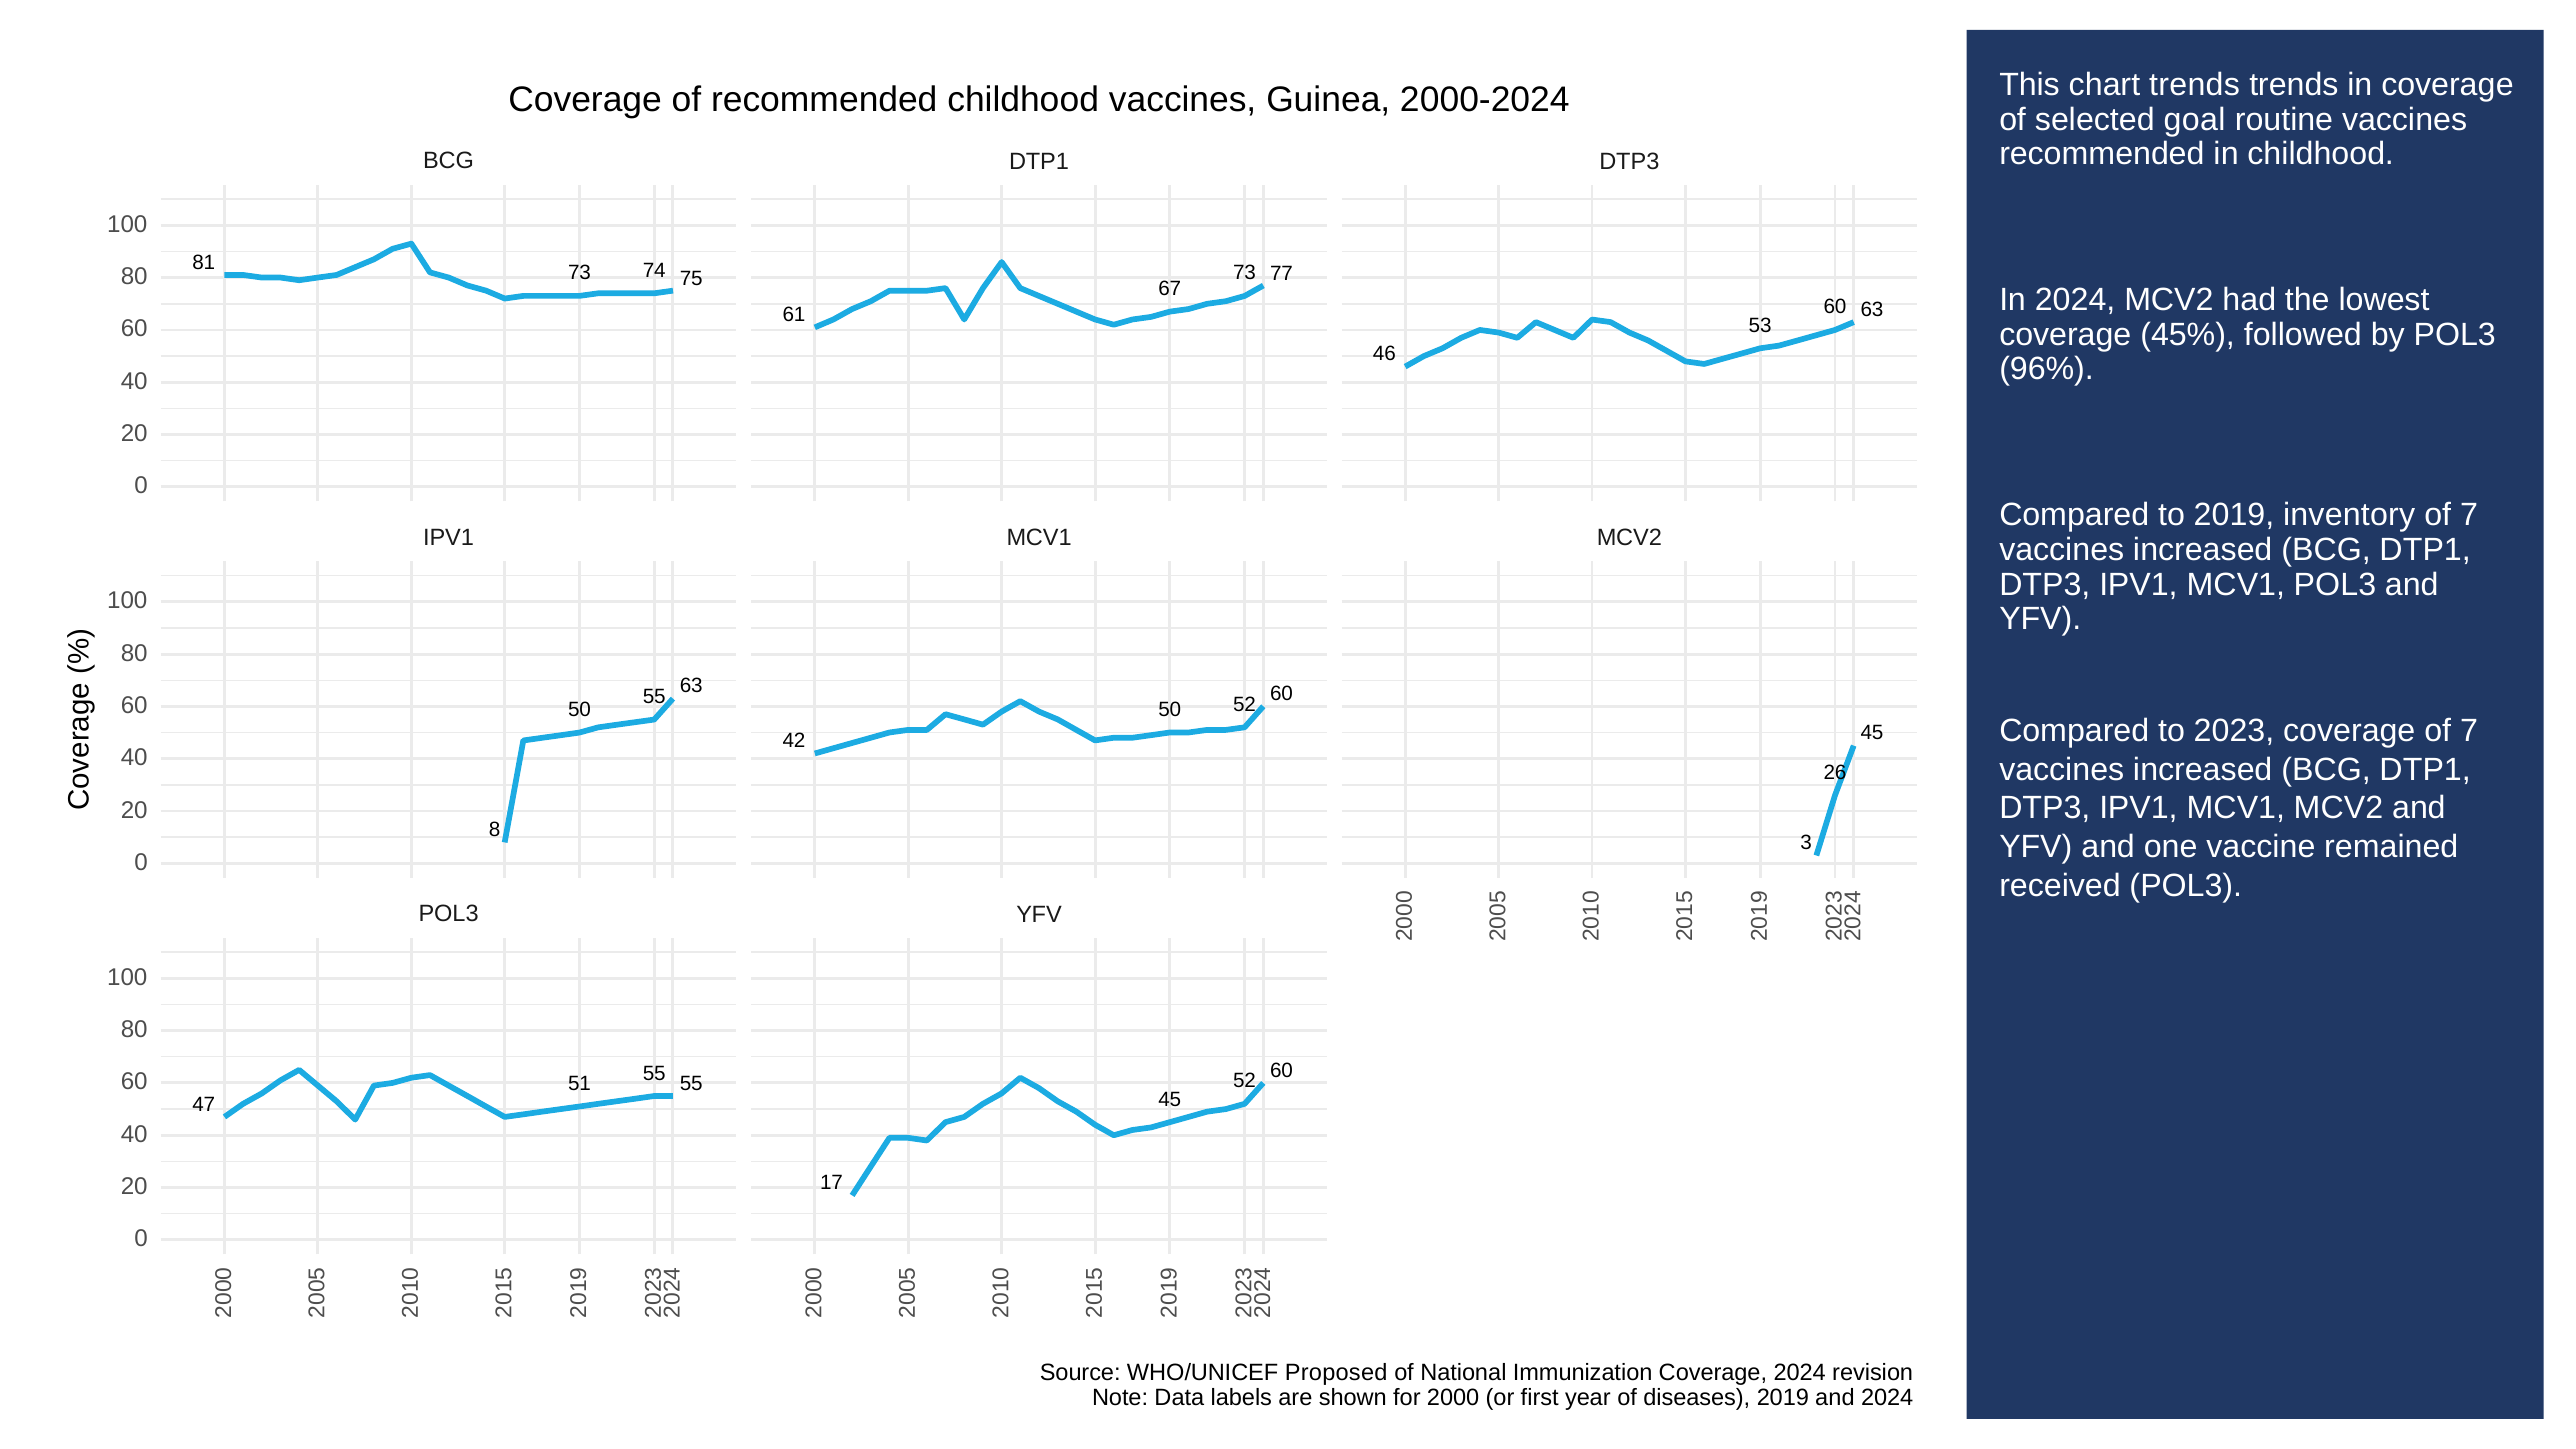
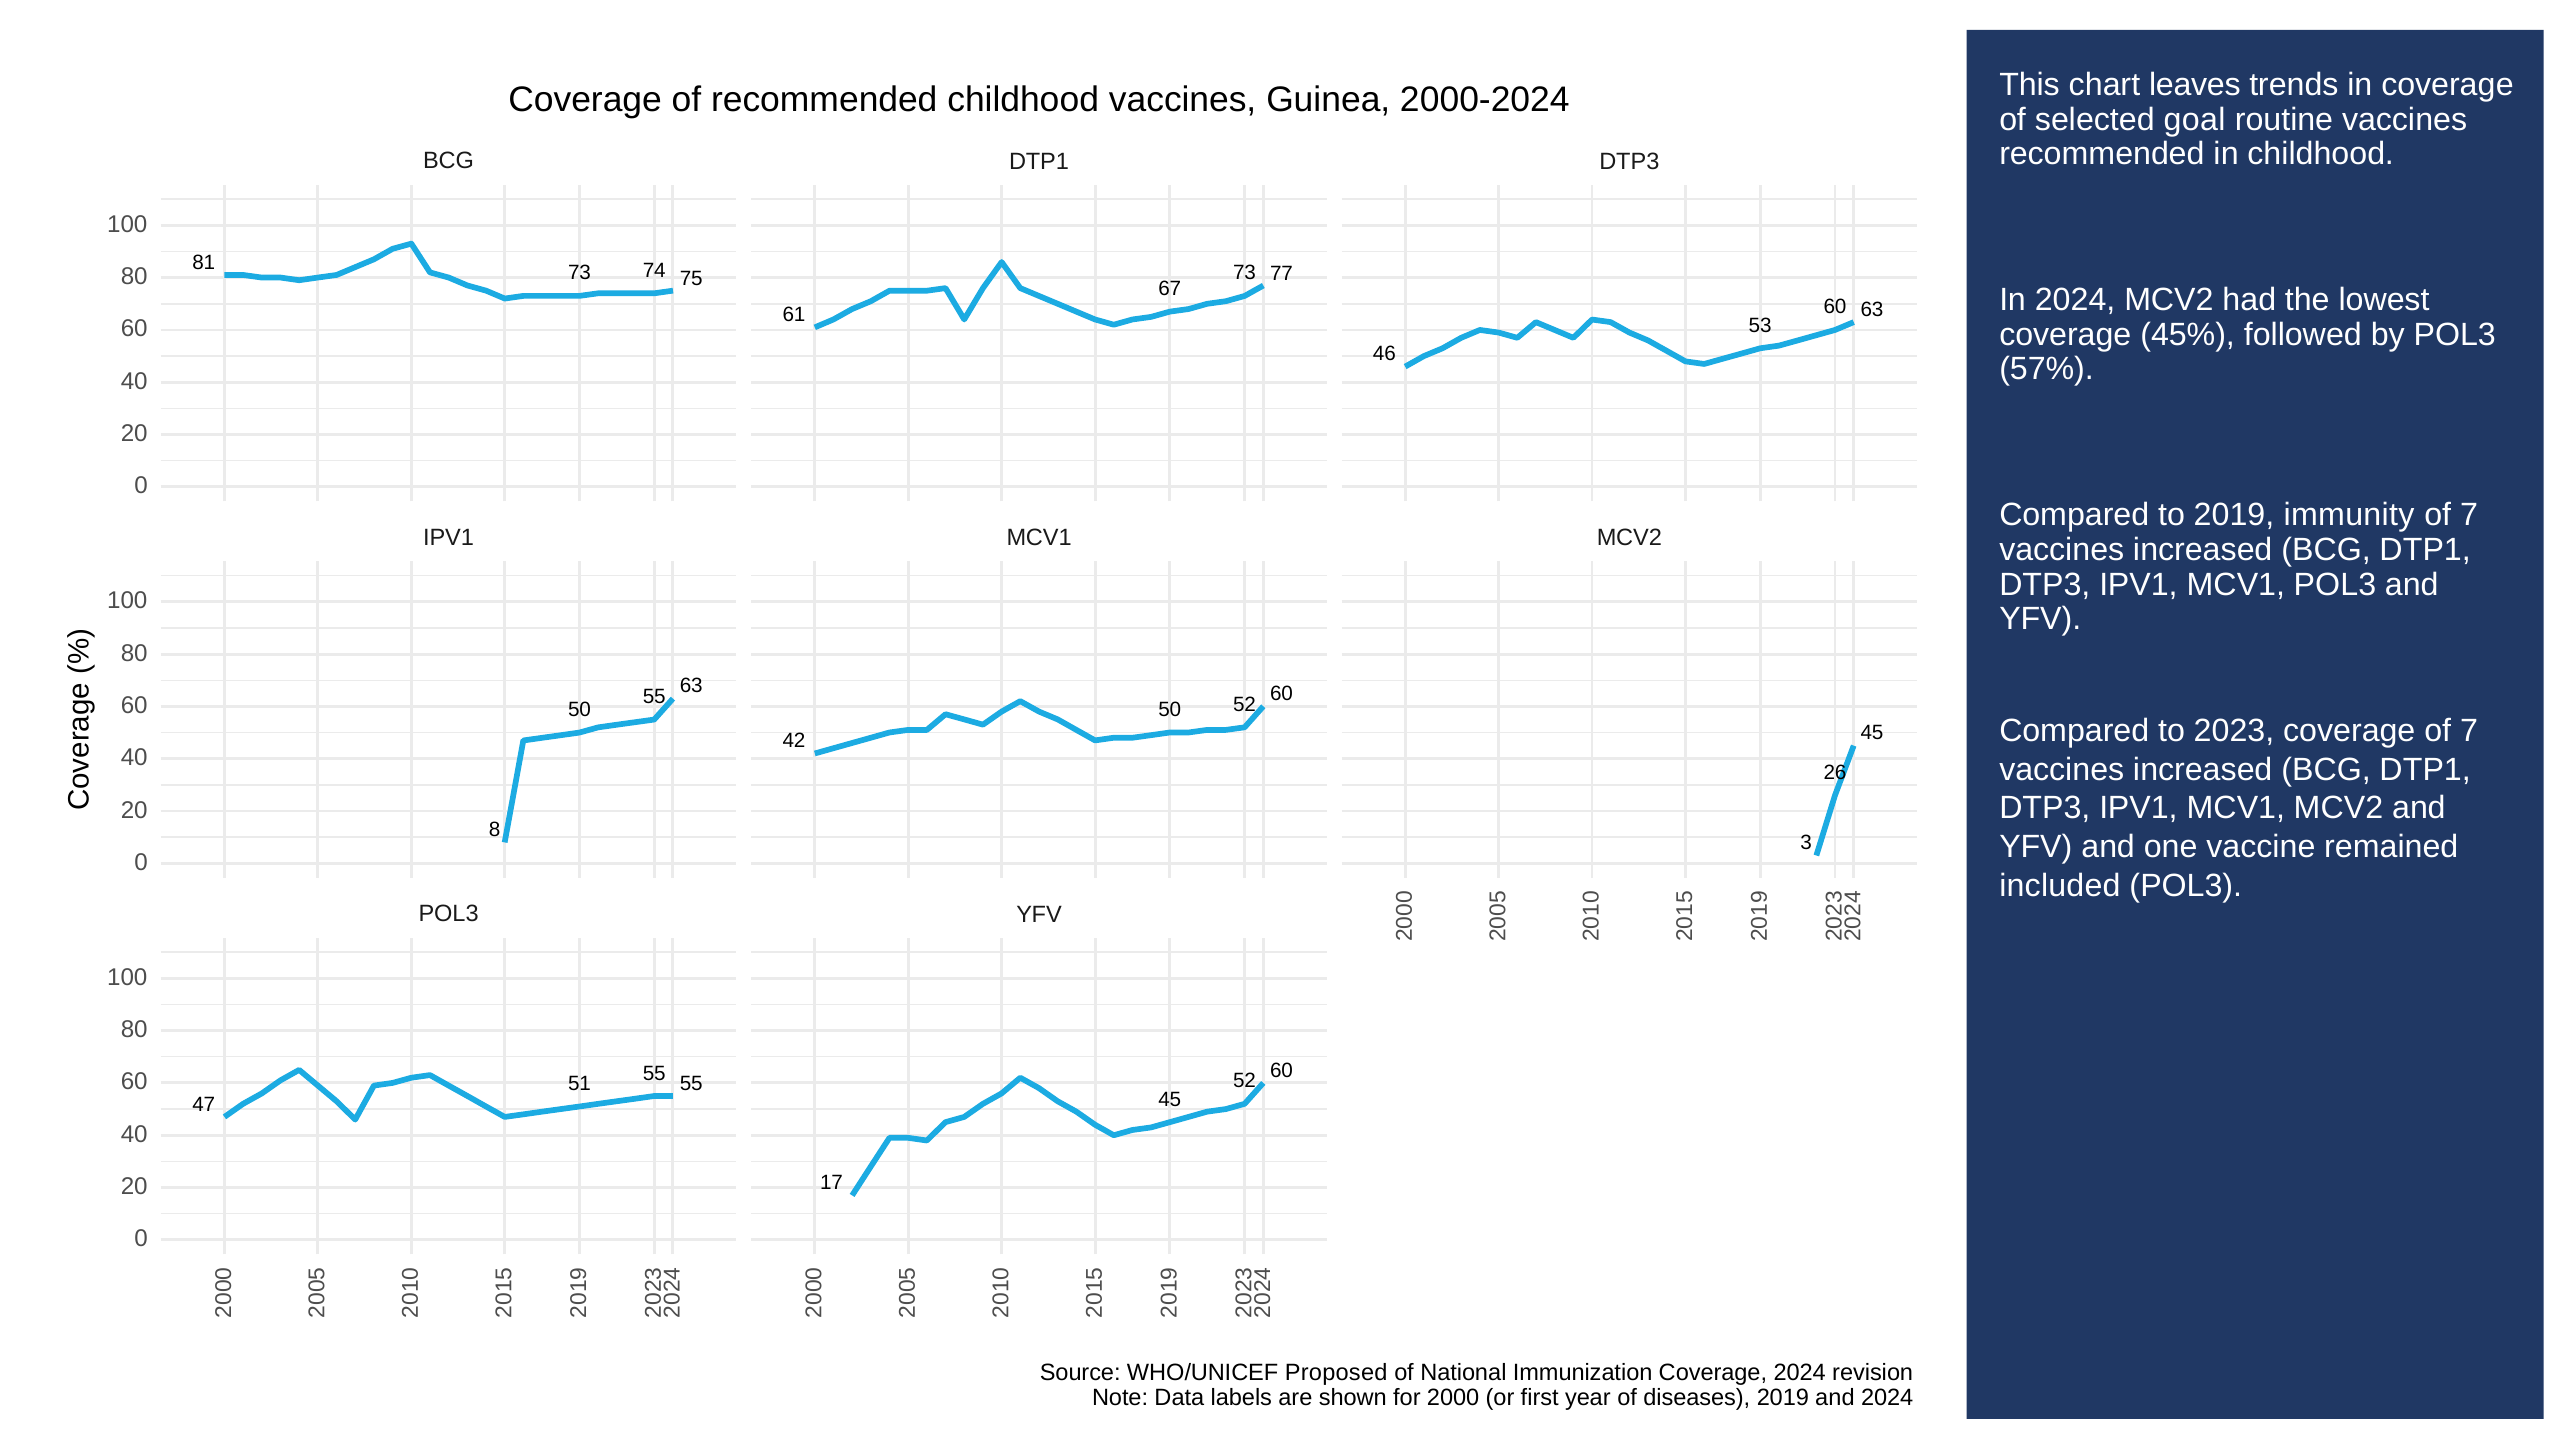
chart trends: trends -> leaves (2195, 85)
96%: 96% -> 57% (2047, 369)
inventory: inventory -> immunity (2349, 515)
received: received -> included (2060, 886)
